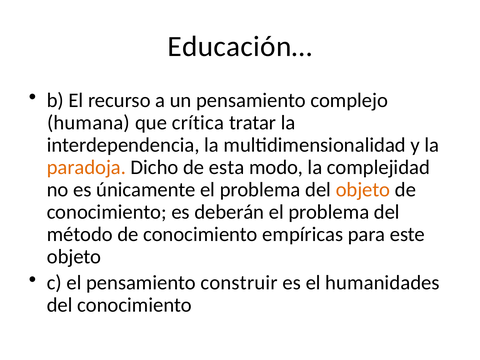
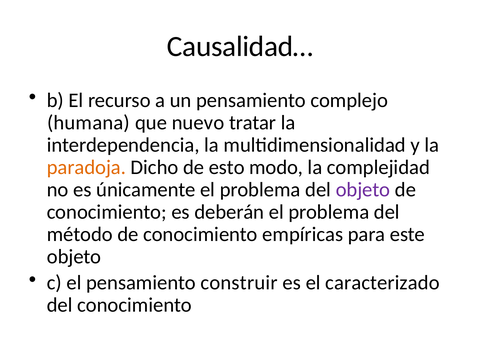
Educación…: Educación… -> Causalidad… (240, 46)
crítica: crítica -> nuevo (198, 123)
esta: esta -> esto (227, 167)
objeto colour: orange -> purple (363, 190)
humanidades: humanidades -> caracterizado (383, 283)
